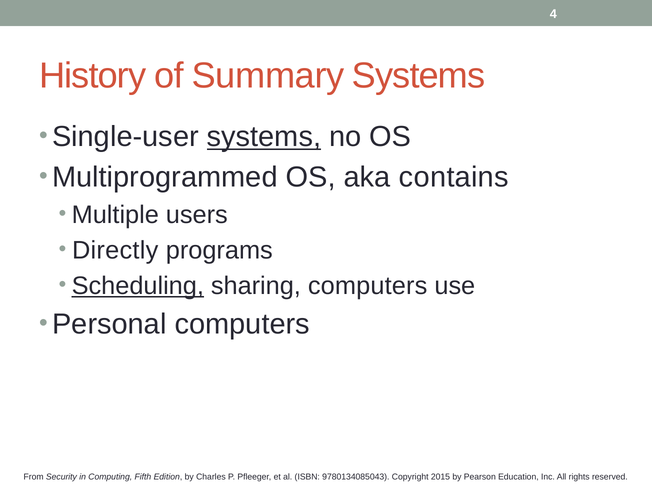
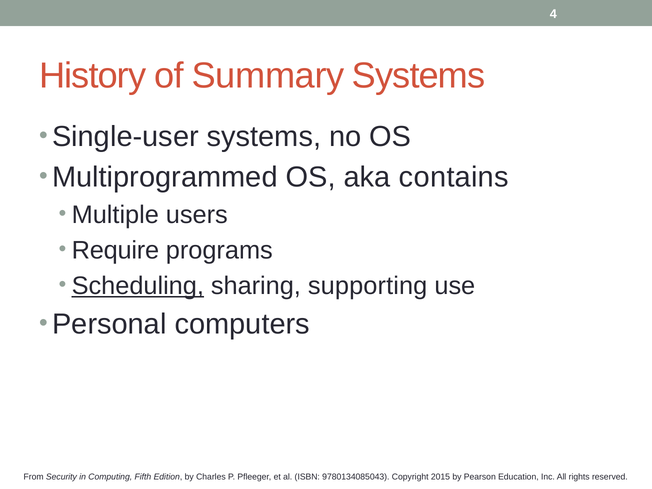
systems underline: present -> none (264, 137)
Directly: Directly -> Require (115, 250)
sharing computers: computers -> supporting (368, 286)
